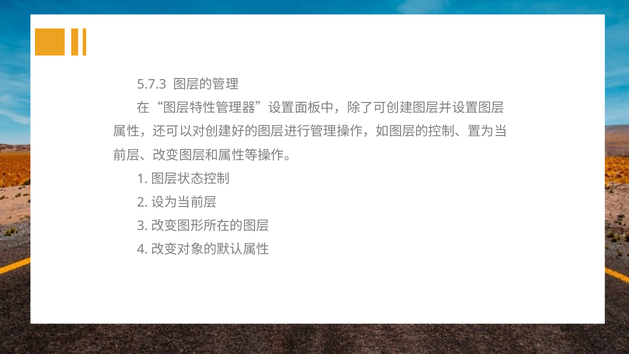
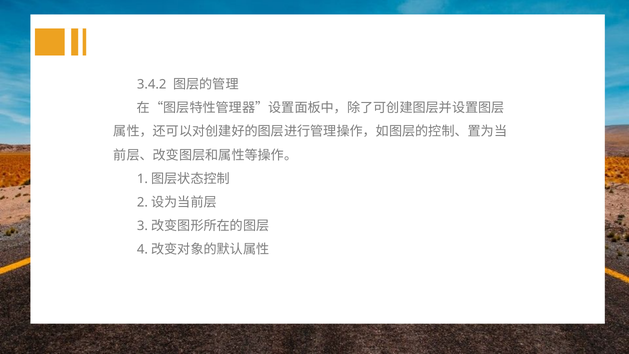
5.7.3: 5.7.3 -> 3.4.2 (152, 84)
